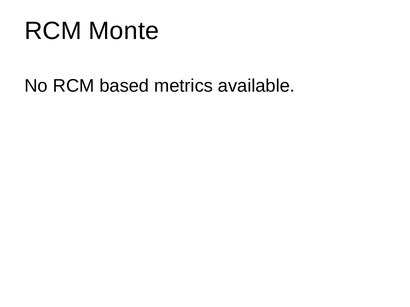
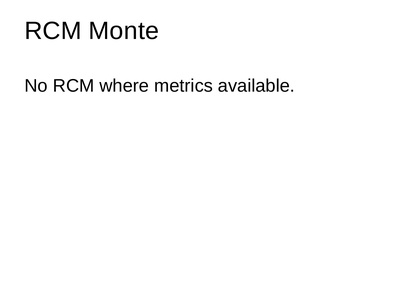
based: based -> where (124, 86)
